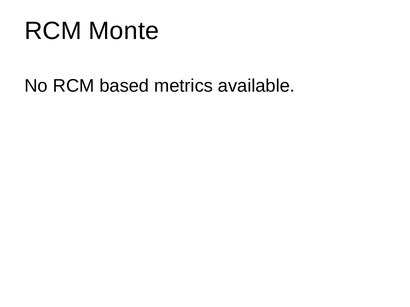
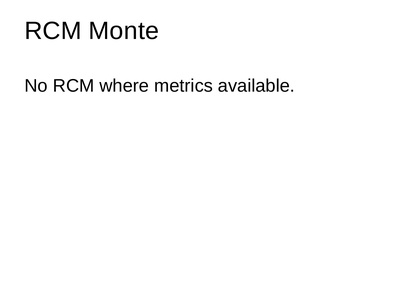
based: based -> where (124, 86)
